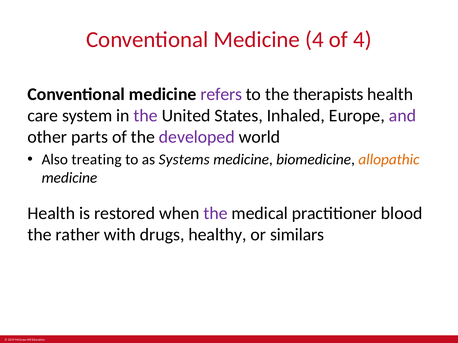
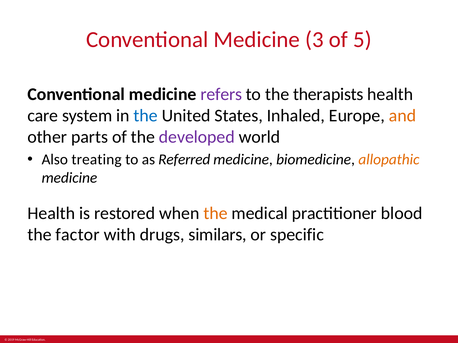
Medicine 4: 4 -> 3 (314, 40)
of 4: 4 -> 5 (362, 40)
the colour: purple -> blue (146, 116)
and colour: purple -> orange (403, 116)
Systems: Systems -> Referred (184, 160)
the colour: purple -> orange (215, 213)
rather: rather -> factor (78, 235)
healthy: healthy -> similars (218, 235)
similars: similars -> specific (297, 235)
